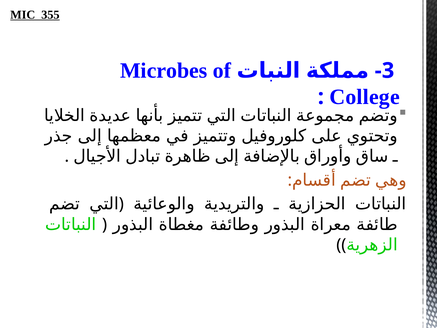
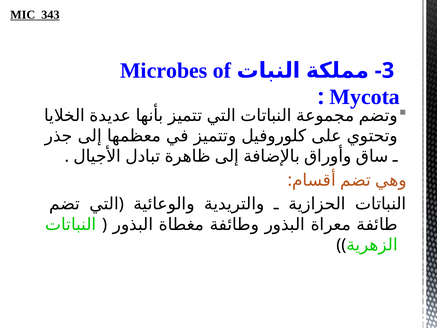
355: 355 -> 343 (50, 15)
College: College -> Mycota (365, 97)
